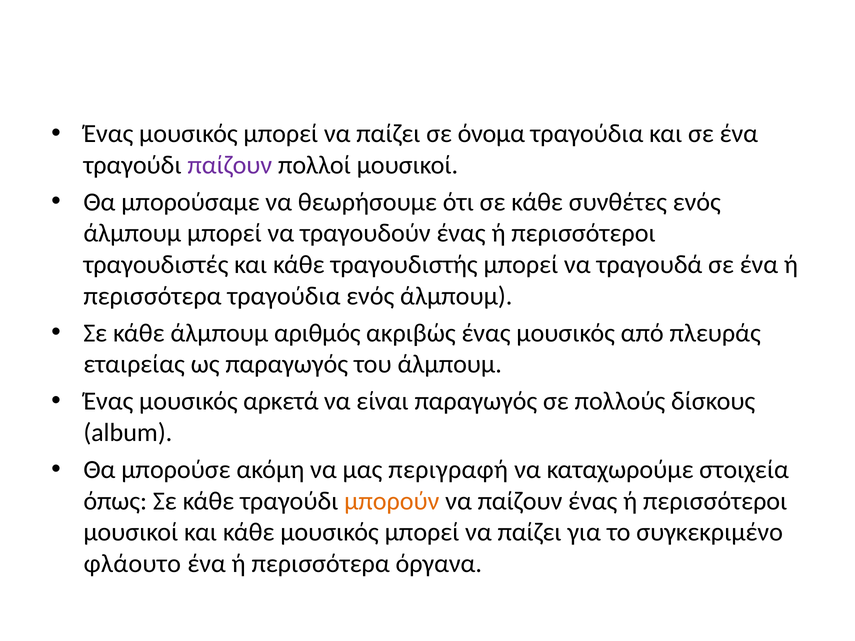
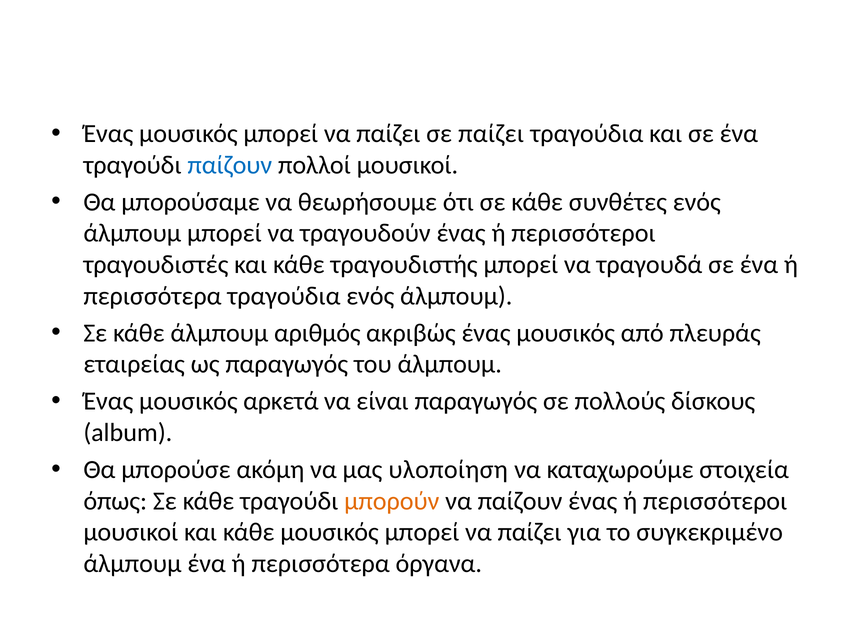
σε όνομα: όνομα -> παίζει (491, 134)
παίζουν colour: purple -> blue (230, 165)
περιγραφή: περιγραφή -> υλοποίηση (448, 470)
φλάουτο: φλάουτο -> άλμπουμ (132, 564)
